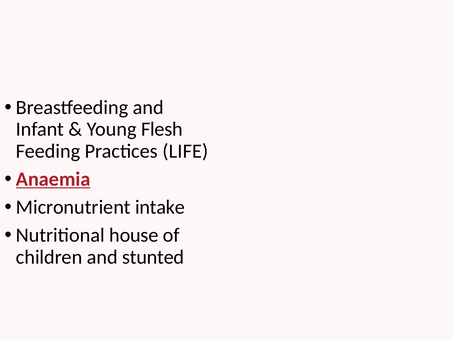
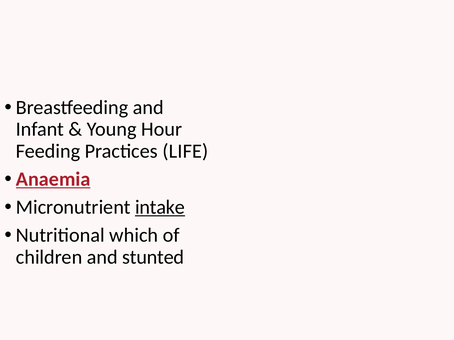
Flesh: Flesh -> Hour (162, 129)
intake underline: none -> present (160, 207)
house: house -> which (134, 236)
